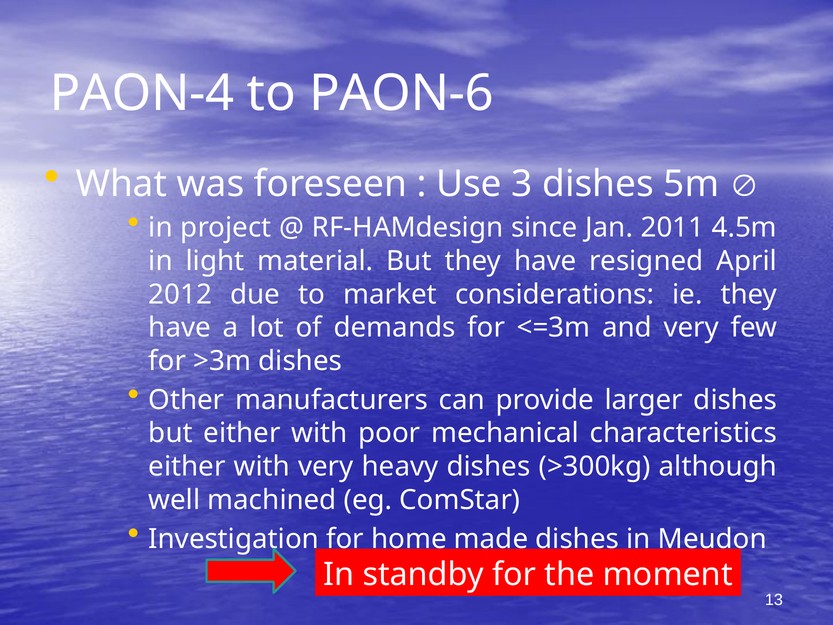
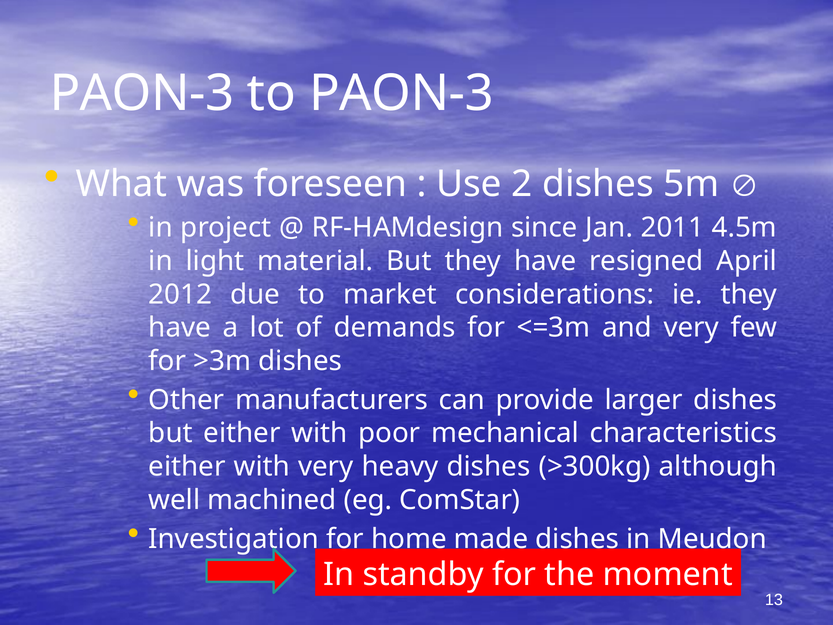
PAON-4: PAON-4 -> PAON-3 (142, 93)
to PAON-6: PAON-6 -> PAON-3 (401, 93)
3: 3 -> 2 (522, 184)
